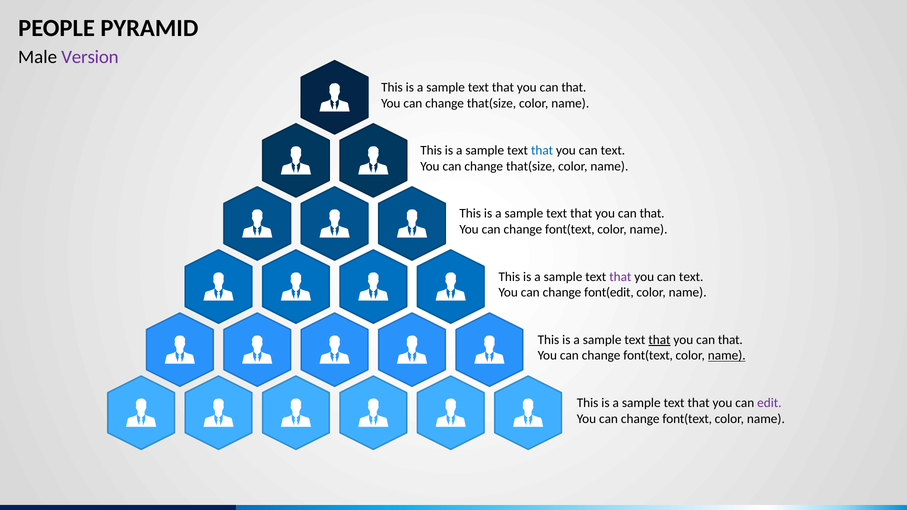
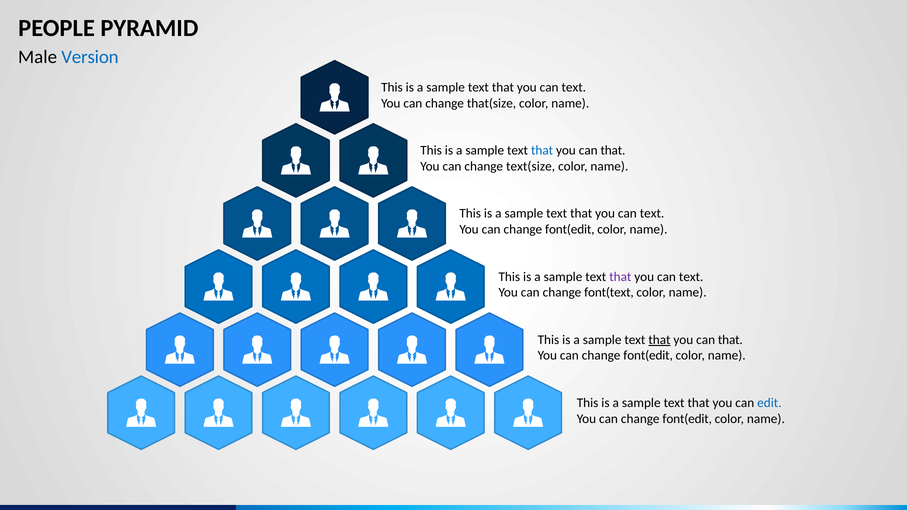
Version colour: purple -> blue (90, 57)
that: that -> text (574, 87)
text: text -> that (613, 151)
that(size: that(size -> text(size (531, 166)
that: that -> text (652, 214)
font(text: font(text -> font(edit (570, 230)
font(edit: font(edit -> font(text (609, 293)
font(text: font(text -> font(edit (648, 356)
name underline: present -> none (727, 356)
edit colour: purple -> blue (769, 403)
font(text: font(text -> font(edit (687, 419)
